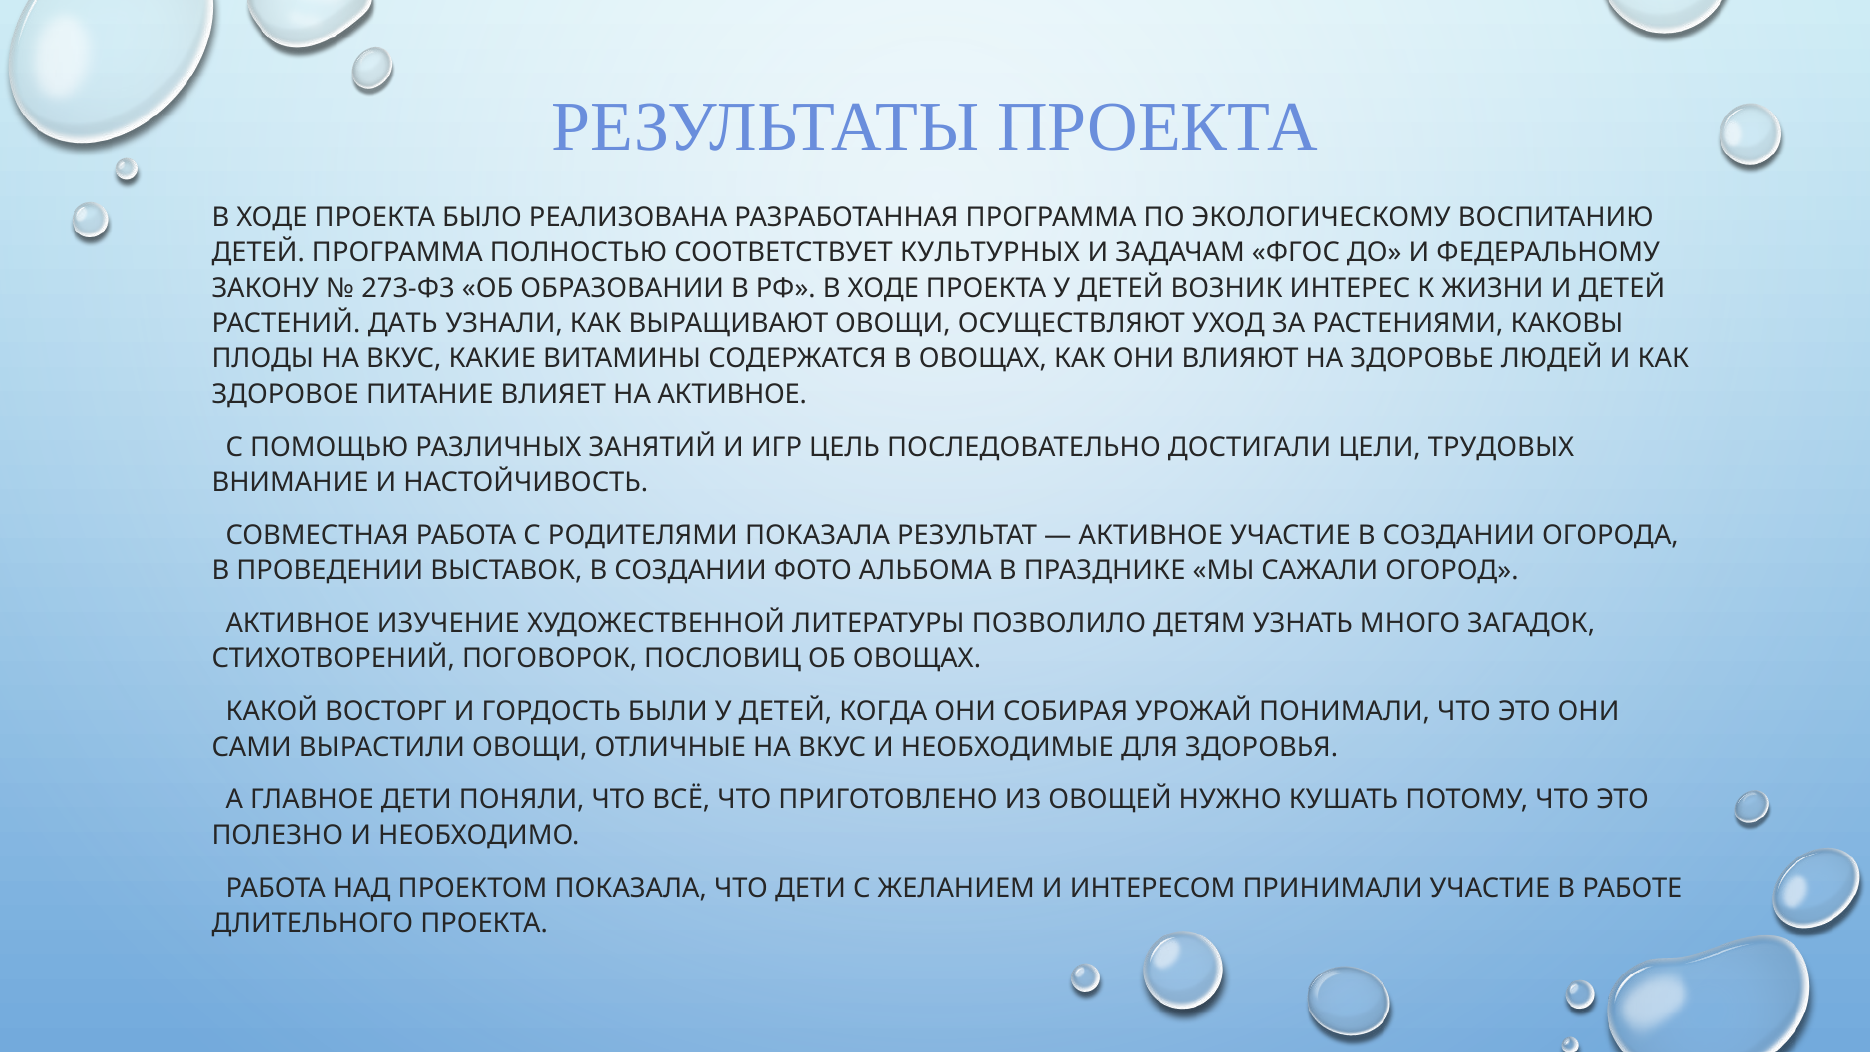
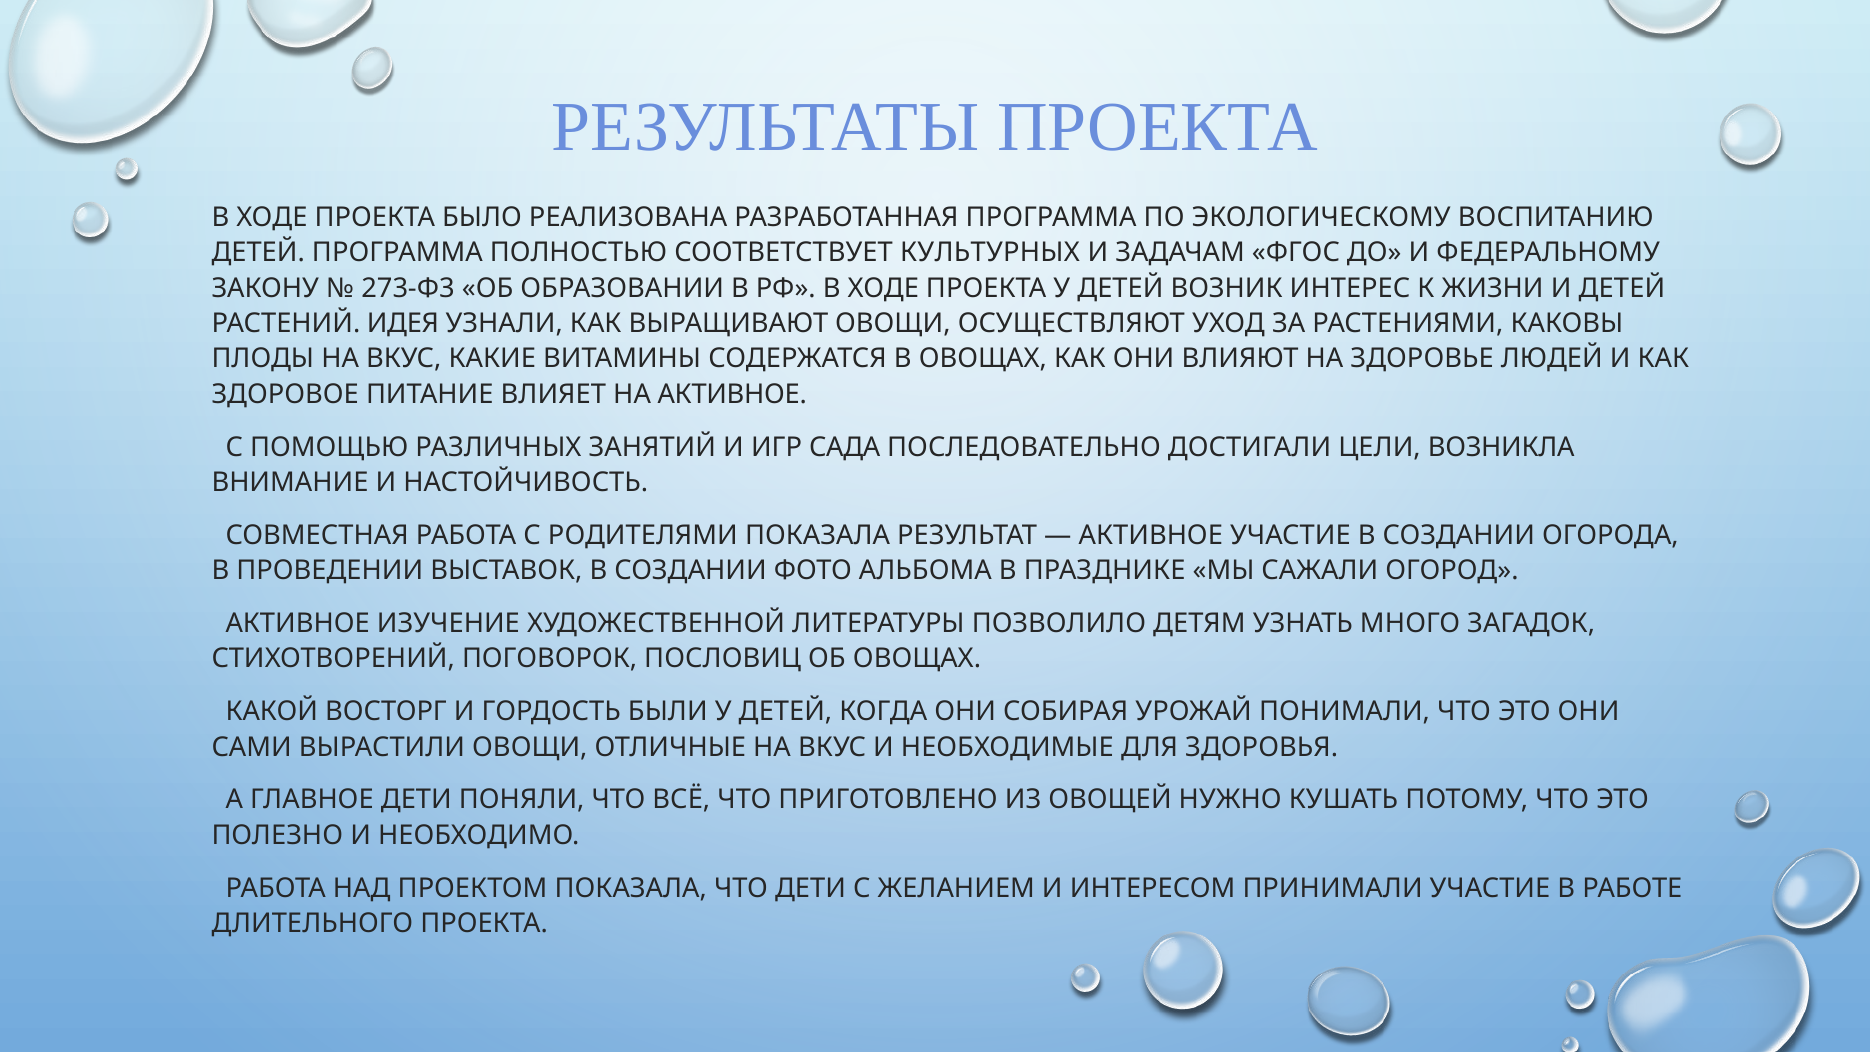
ДАТЬ: ДАТЬ -> ИДЕЯ (403, 324)
ЦЕЛЬ: ЦЕЛЬ -> САДА (845, 447)
ТРУДОВЫХ: ТРУДОВЫХ -> ВОЗНИКЛА (1501, 447)
